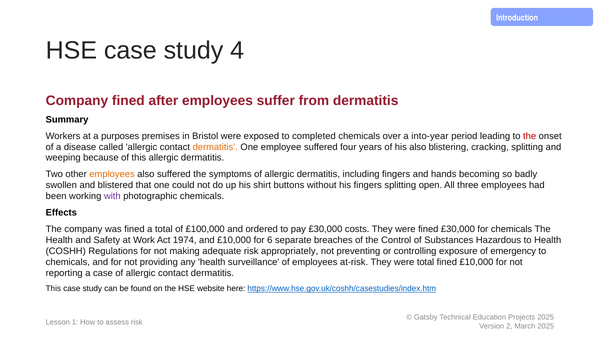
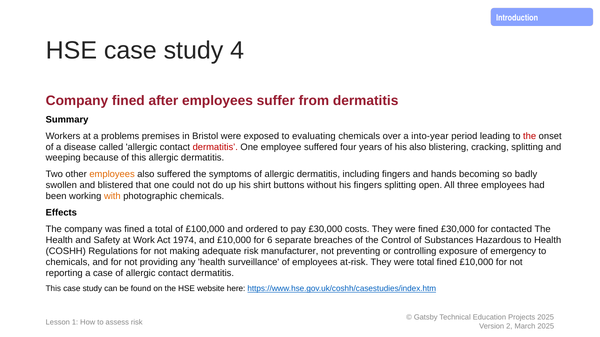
purposes: purposes -> problems (120, 136)
completed: completed -> evaluating (314, 136)
dermatitis colour: orange -> red (215, 147)
with colour: purple -> orange (112, 196)
for chemicals: chemicals -> contacted (512, 230)
appropriately: appropriately -> manufacturer (290, 251)
